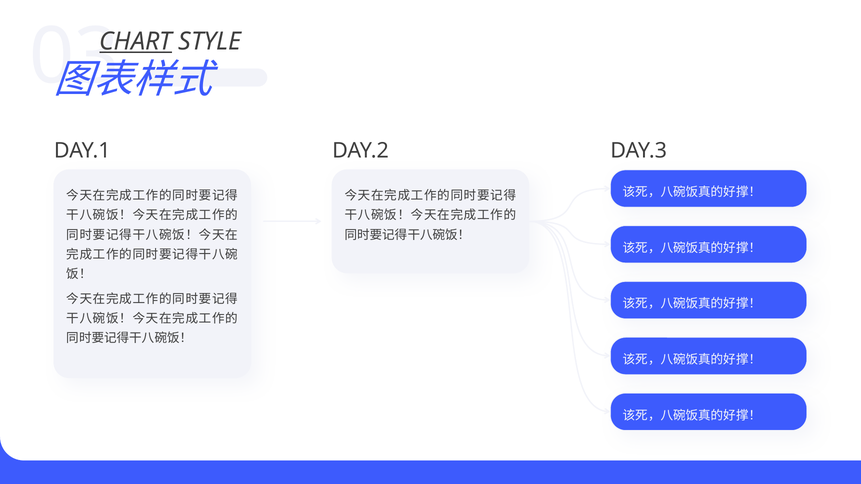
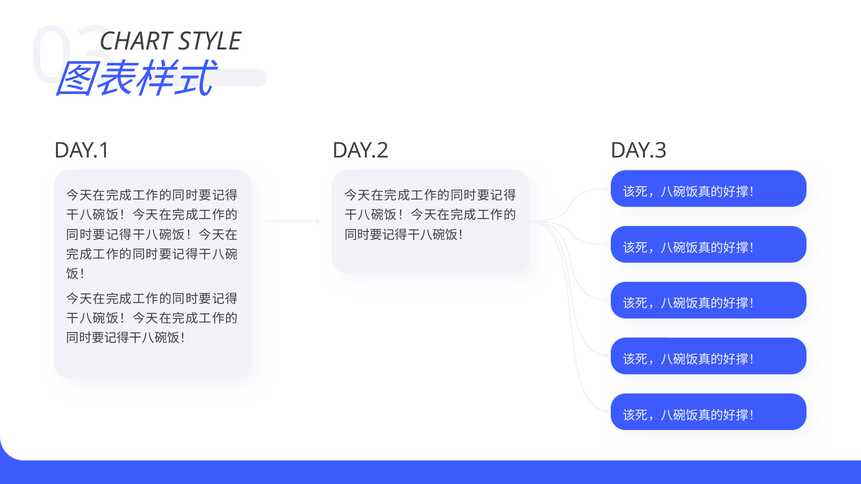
CHART underline: present -> none (136, 42)
